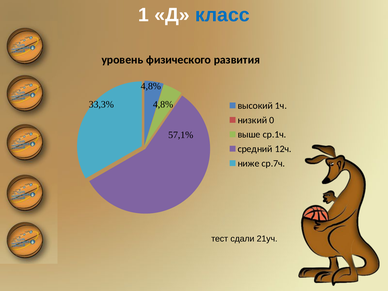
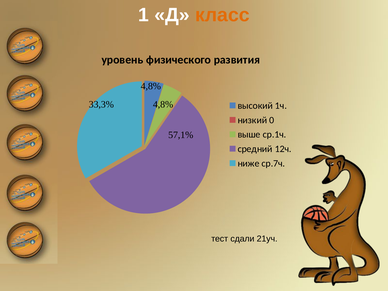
класс colour: blue -> orange (222, 15)
